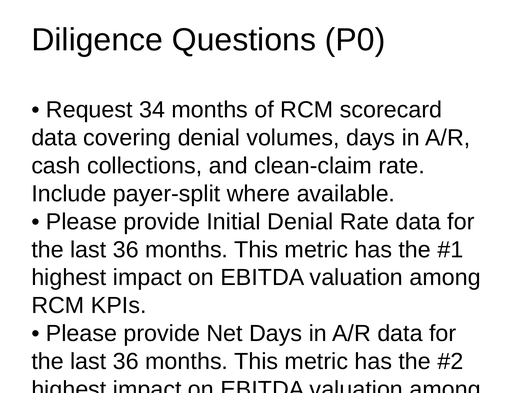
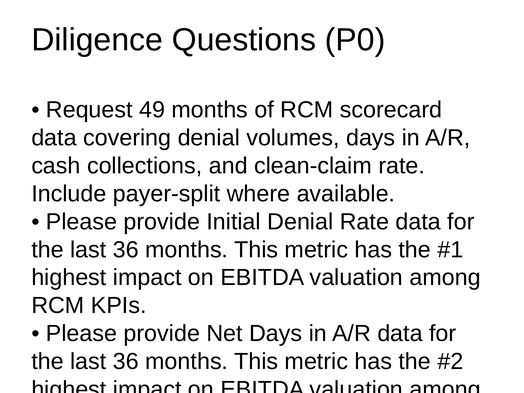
34: 34 -> 49 (152, 110)
